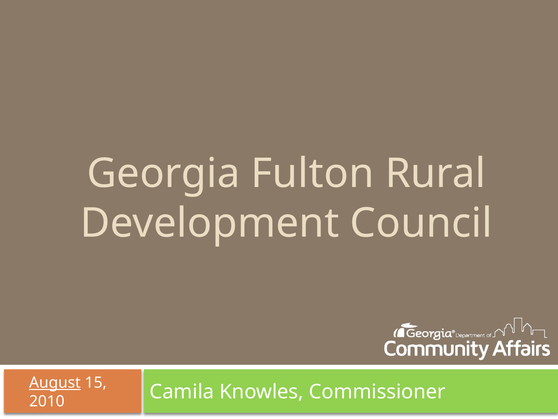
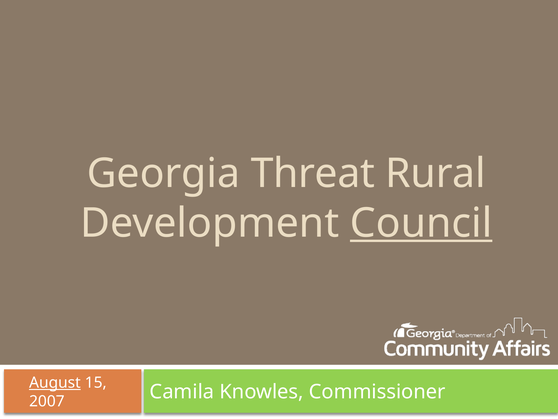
Fulton: Fulton -> Threat (313, 174)
Council underline: none -> present (421, 223)
2010: 2010 -> 2007 (47, 401)
